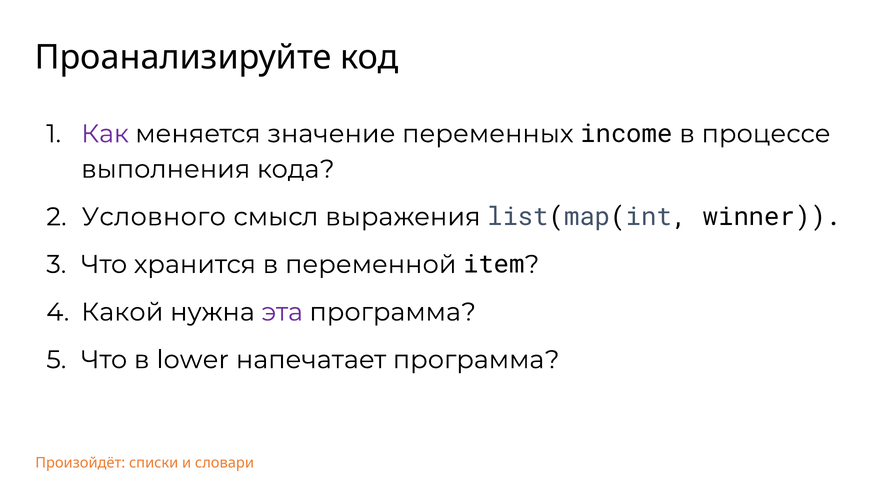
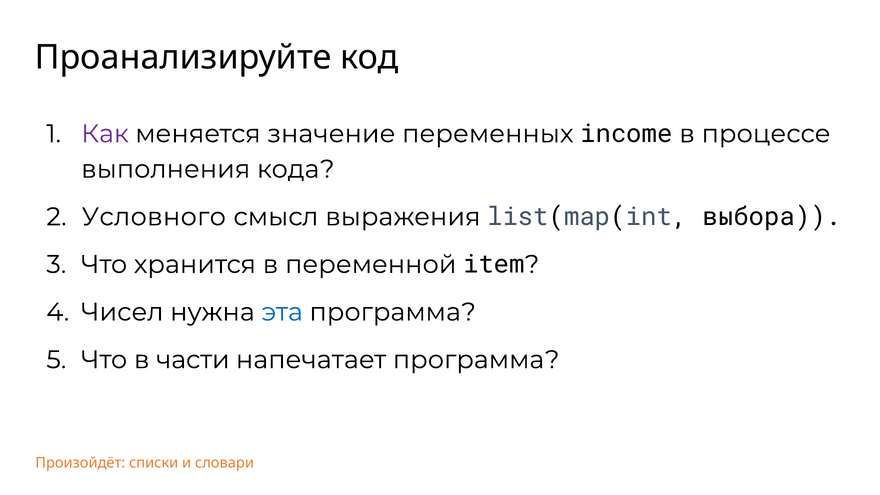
winner: winner -> выбора (772, 217)
Какой: Какой -> Чисел (122, 312)
эта colour: purple -> blue (282, 312)
lower: lower -> части (193, 360)
